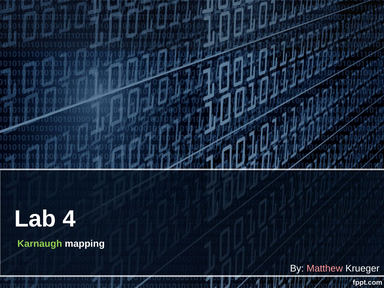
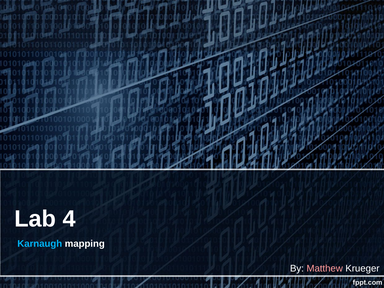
Karnaugh colour: light green -> light blue (40, 244)
